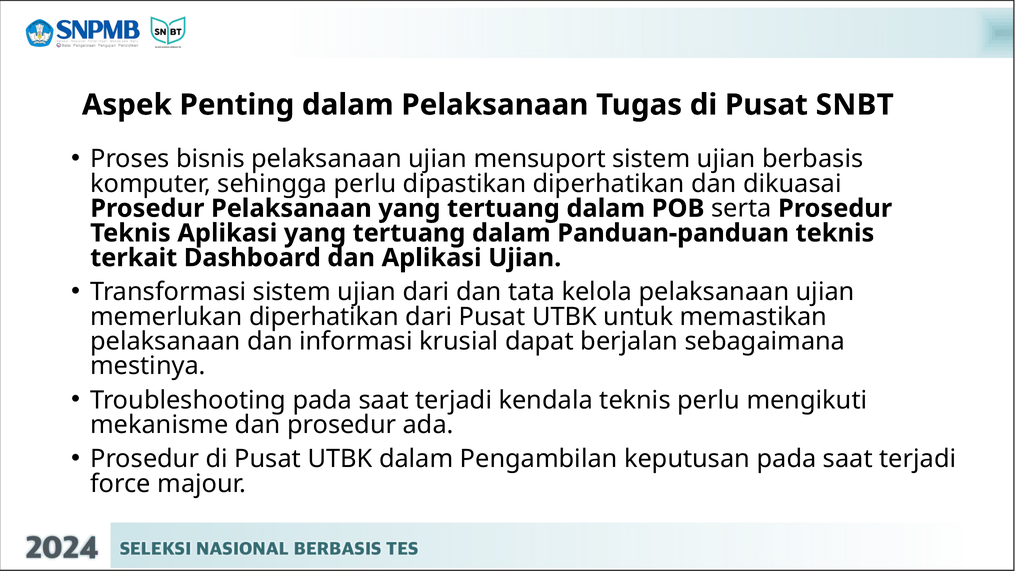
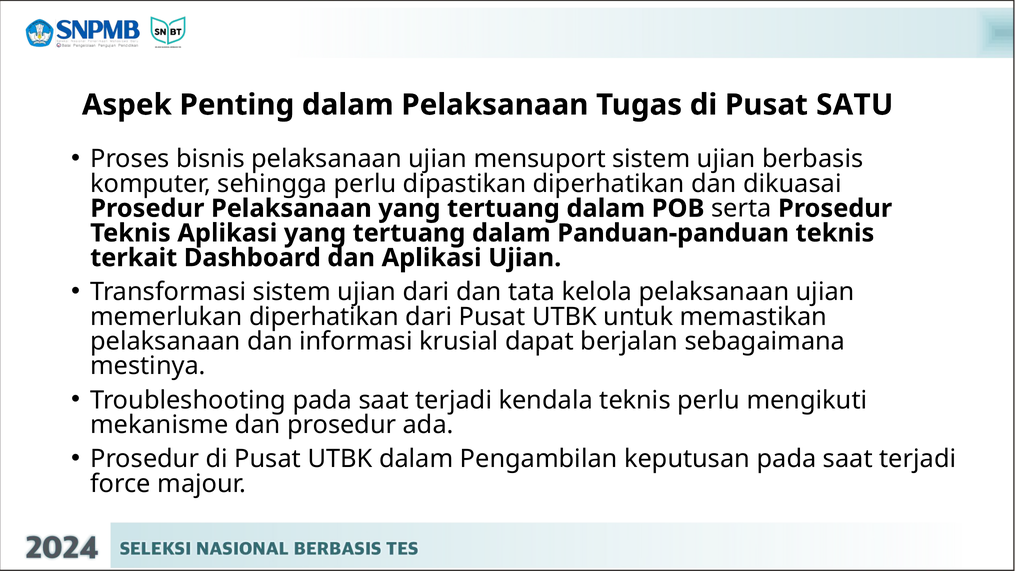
SNBT: SNBT -> SATU (855, 105)
